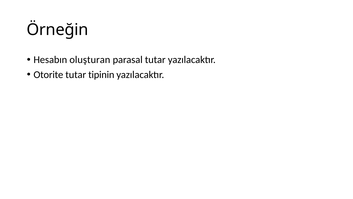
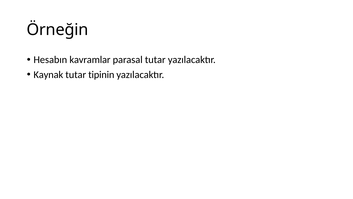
oluşturan: oluşturan -> kavramlar (90, 60)
Otorite: Otorite -> Kaynak (48, 74)
